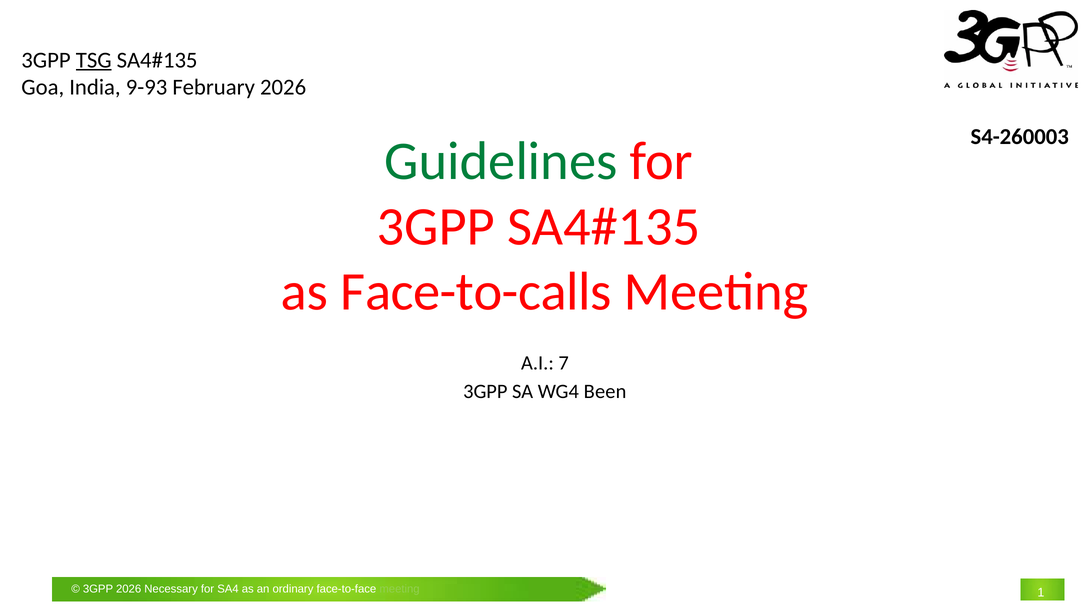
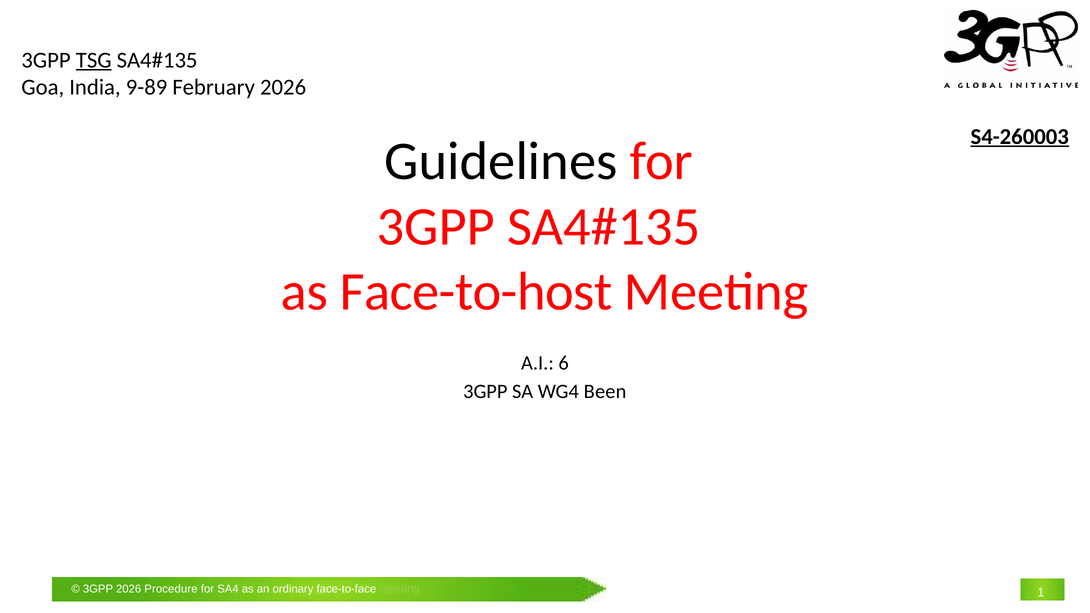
9-93: 9-93 -> 9-89 (147, 87)
S4-260003 underline: none -> present (1020, 137)
Guidelines colour: green -> black (501, 161)
Face-to-calls: Face-to-calls -> Face-to-host (476, 292)
7: 7 -> 6 (564, 363)
Necessary: Necessary -> Procedure (171, 589)
